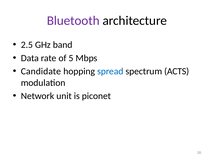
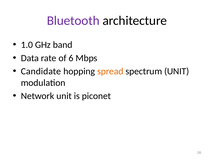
2.5: 2.5 -> 1.0 (27, 45)
5: 5 -> 6 (71, 58)
spread colour: blue -> orange (110, 72)
spectrum ACTS: ACTS -> UNIT (177, 72)
